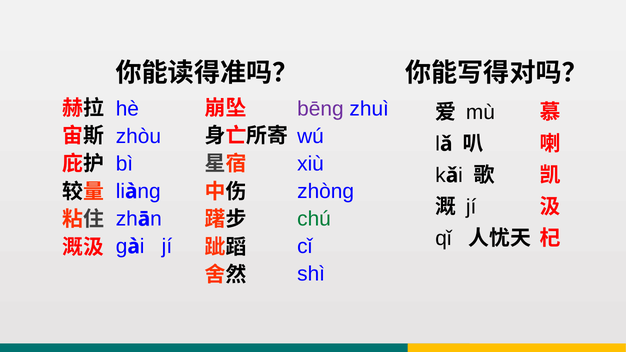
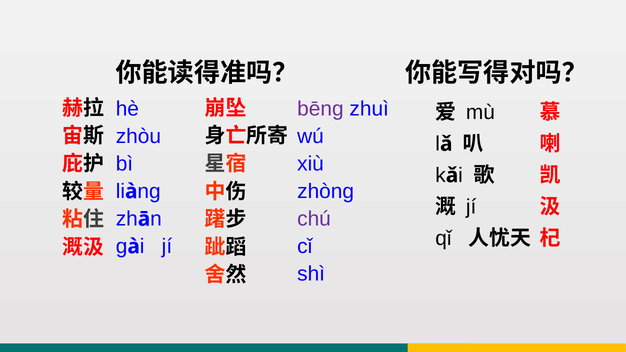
chú colour: green -> purple (314, 219)
